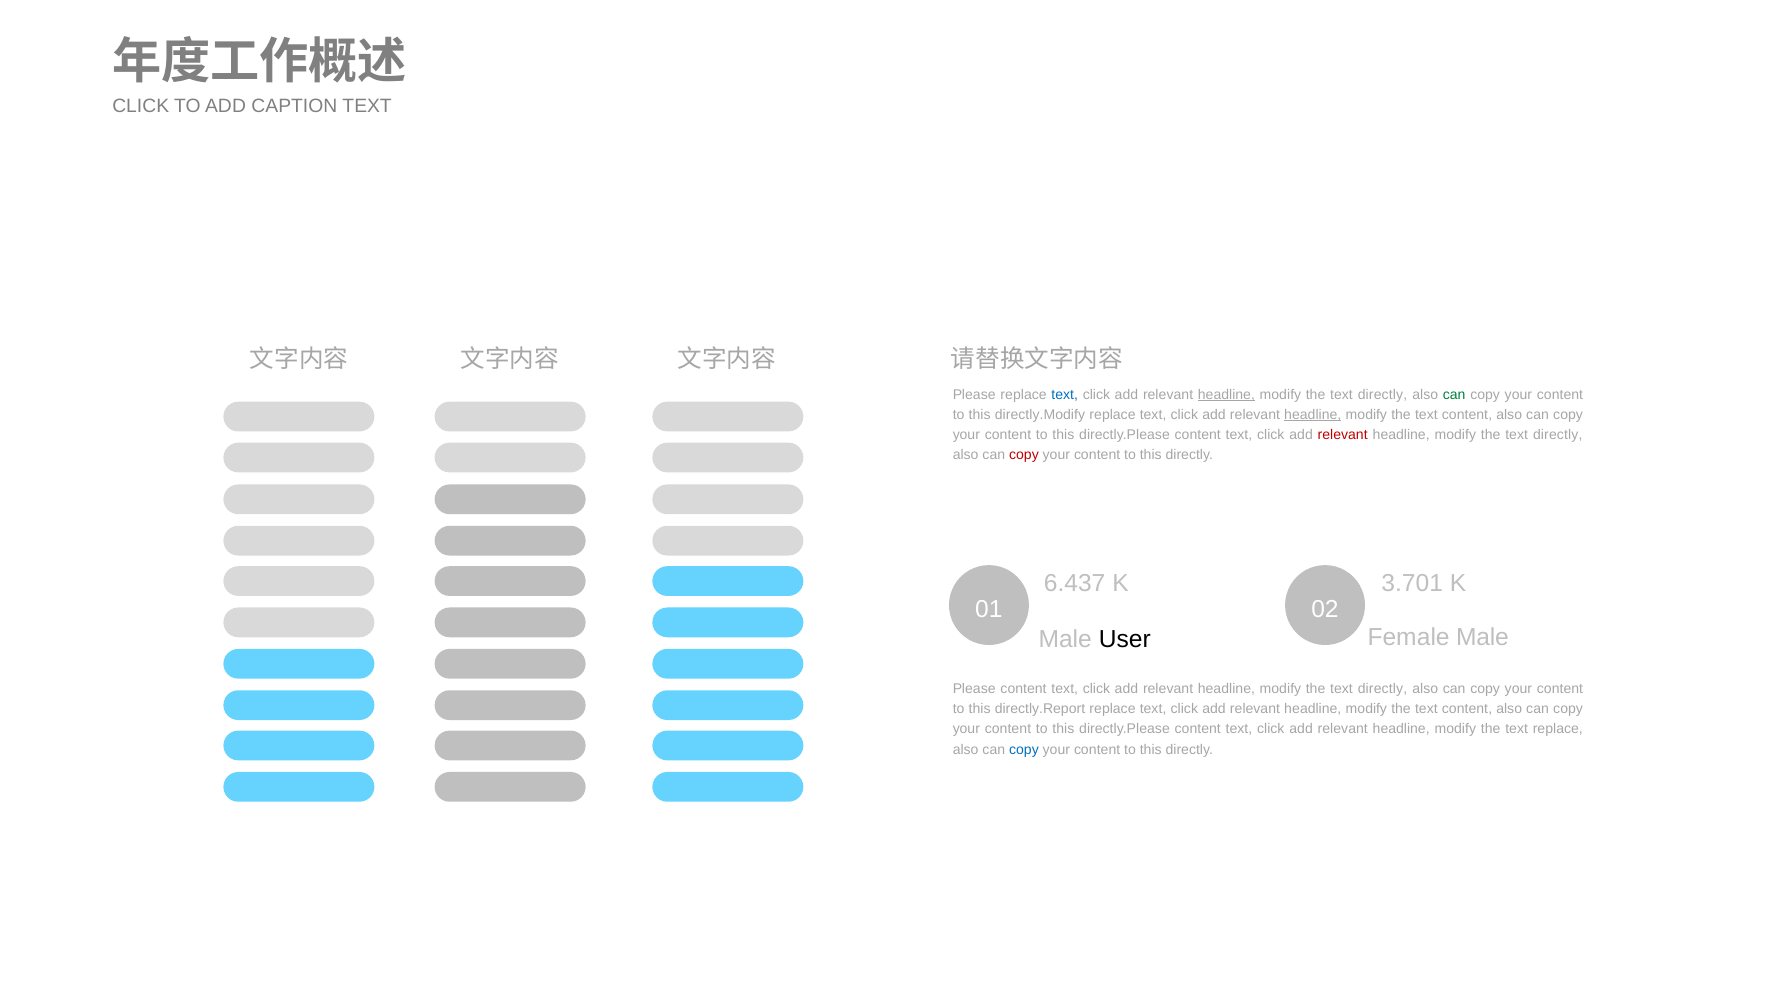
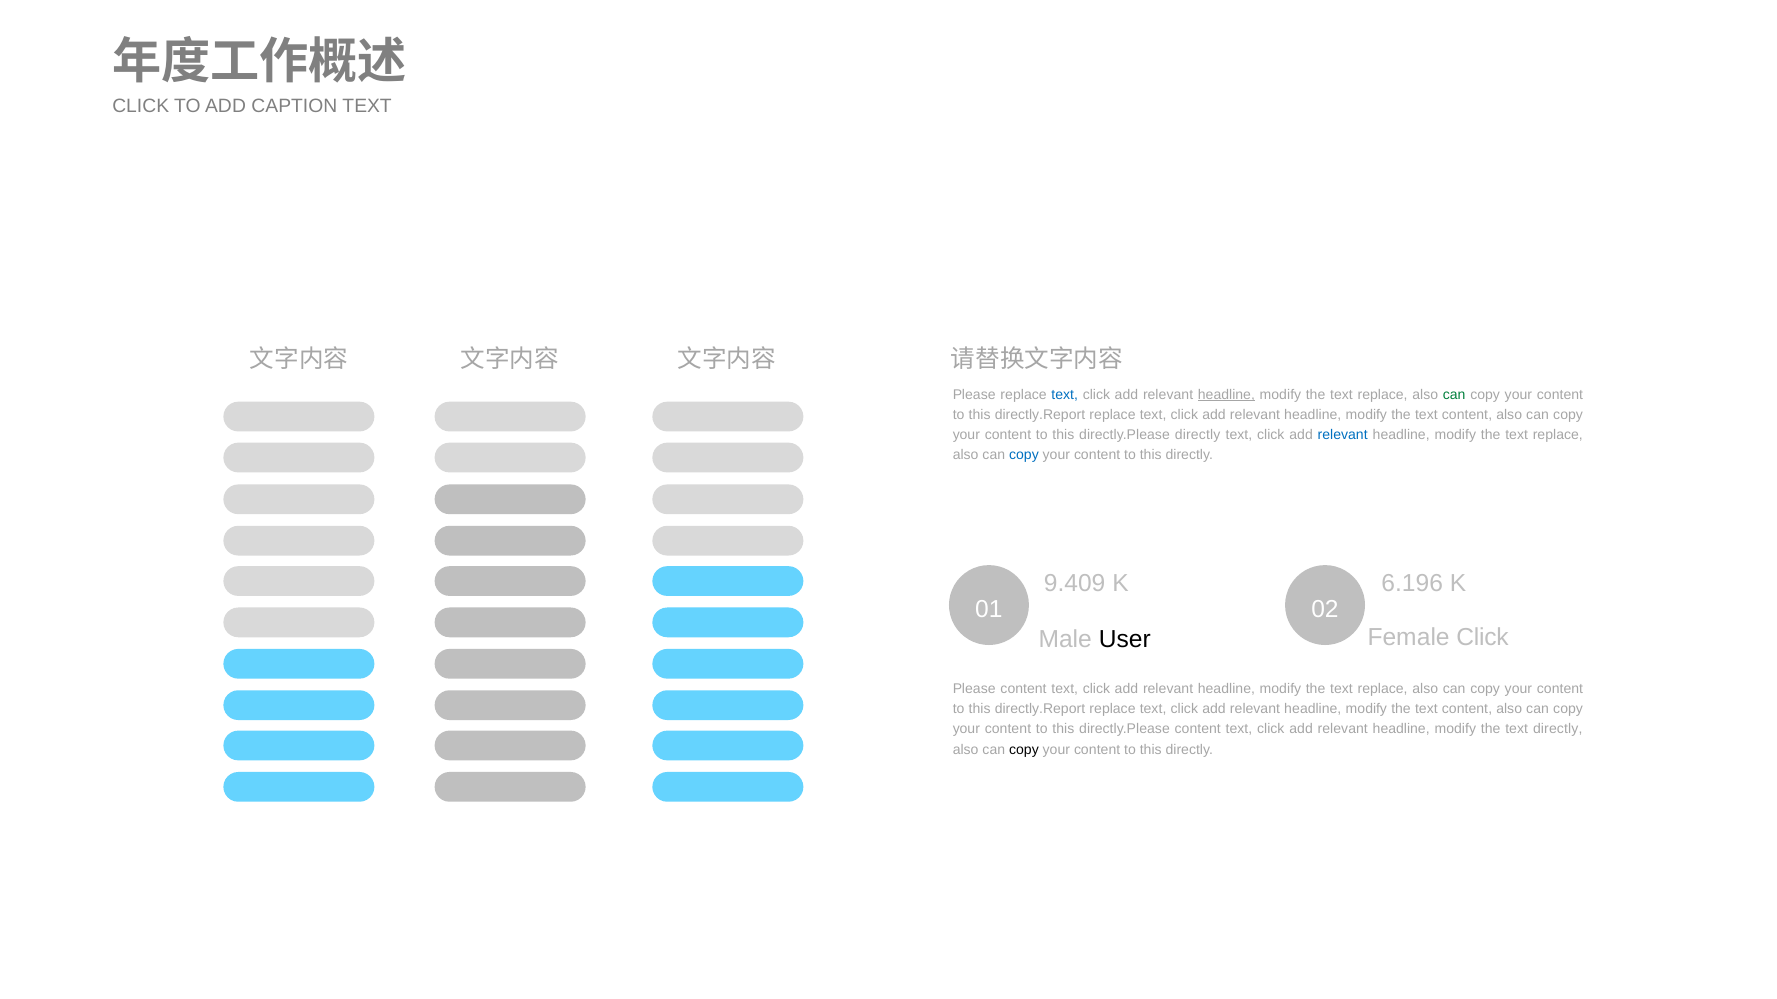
directly: directly -> replace (1383, 395)
directly.Modify: directly.Modify -> directly.Report (1040, 415)
headline underline: present -> none (1313, 415)
content: content -> directly (1198, 435)
relevant colour: red -> blue (1343, 435)
directly: directly -> replace (1558, 435)
copy colour: red -> blue (1024, 455)
6.437: 6.437 -> 9.409 (1075, 584)
3.701: 3.701 -> 6.196 (1412, 584)
Female Male: Male -> Click (1482, 638)
directly: directly -> replace (1383, 689)
text replace: replace -> directly (1558, 730)
copy colour: blue -> black (1024, 750)
